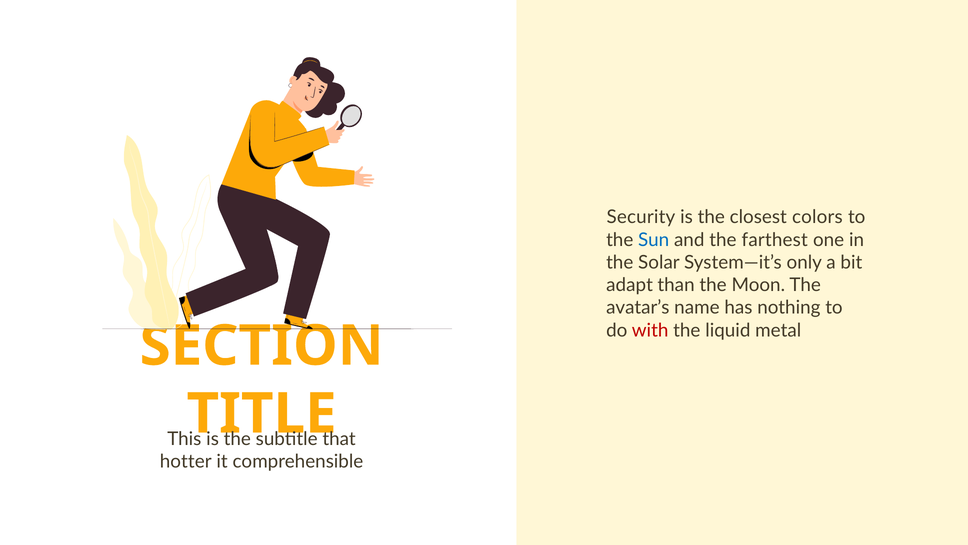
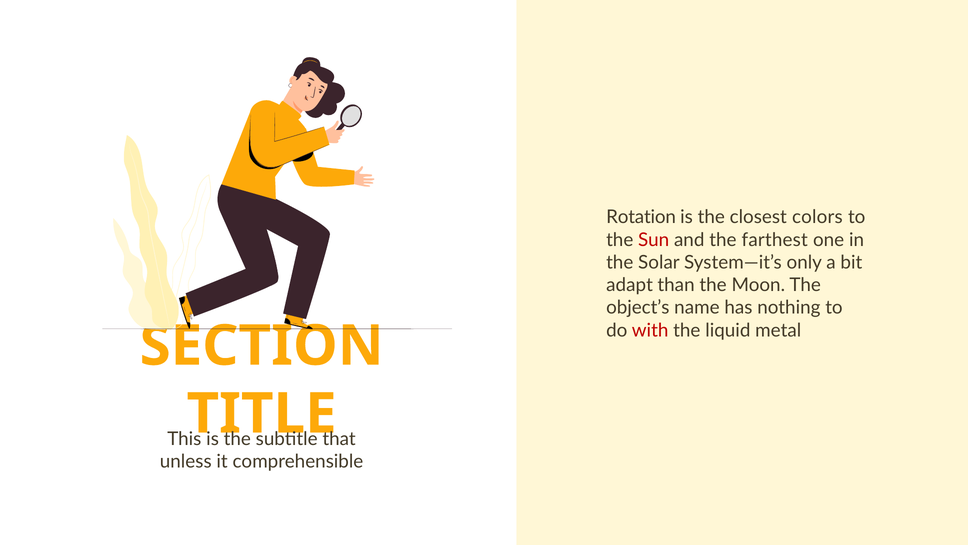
Security: Security -> Rotation (641, 217)
Sun colour: blue -> red (654, 240)
avatar’s: avatar’s -> object’s (638, 307)
hotter: hotter -> unless (186, 461)
